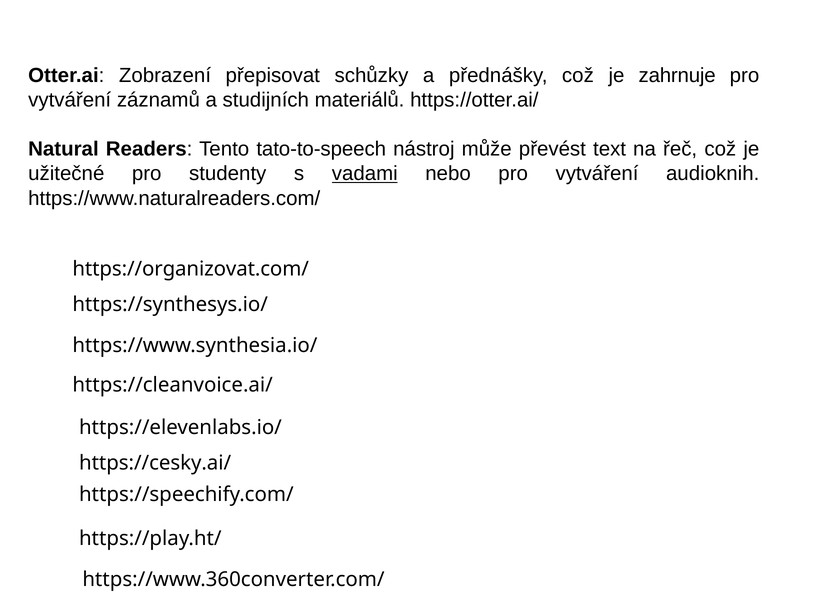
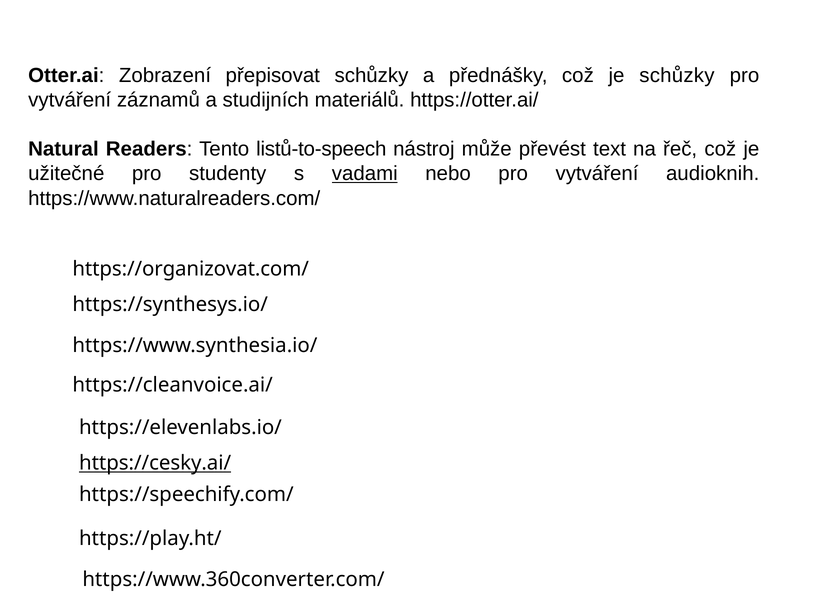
je zahrnuje: zahrnuje -> schůzky (677, 76)
tato-to-speech: tato-to-speech -> listů-to-speech (321, 149)
https://cesky.ai/ underline: none -> present (155, 463)
